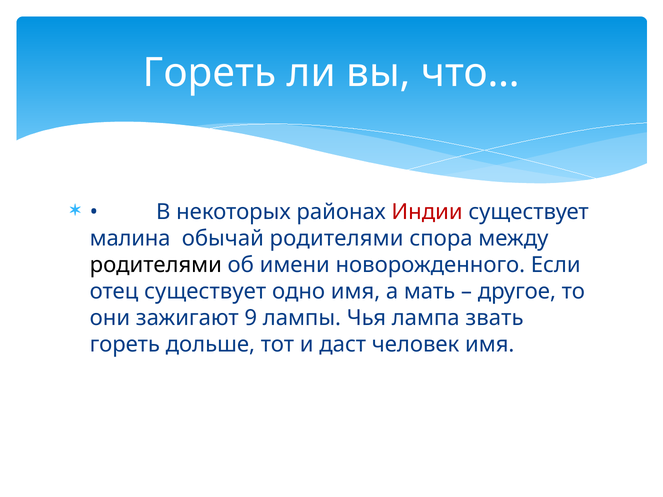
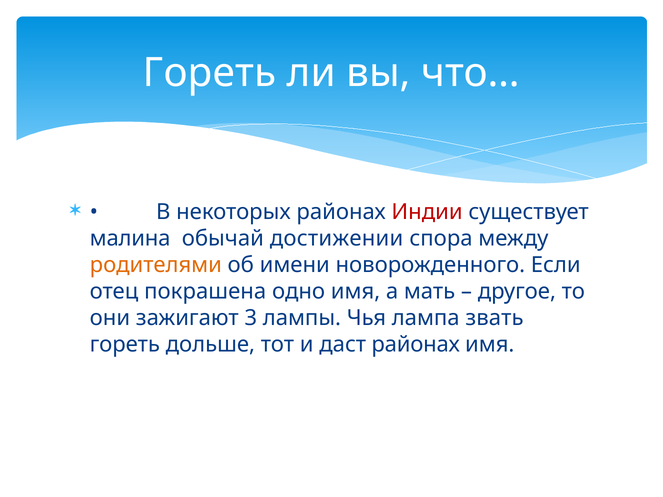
обычай родителями: родителями -> достижении (337, 239)
родителями colour: black -> orange (156, 265)
отец существует: существует -> покрашена (205, 292)
9: 9 -> 3 (251, 318)
даст человек: человек -> районах (416, 345)
